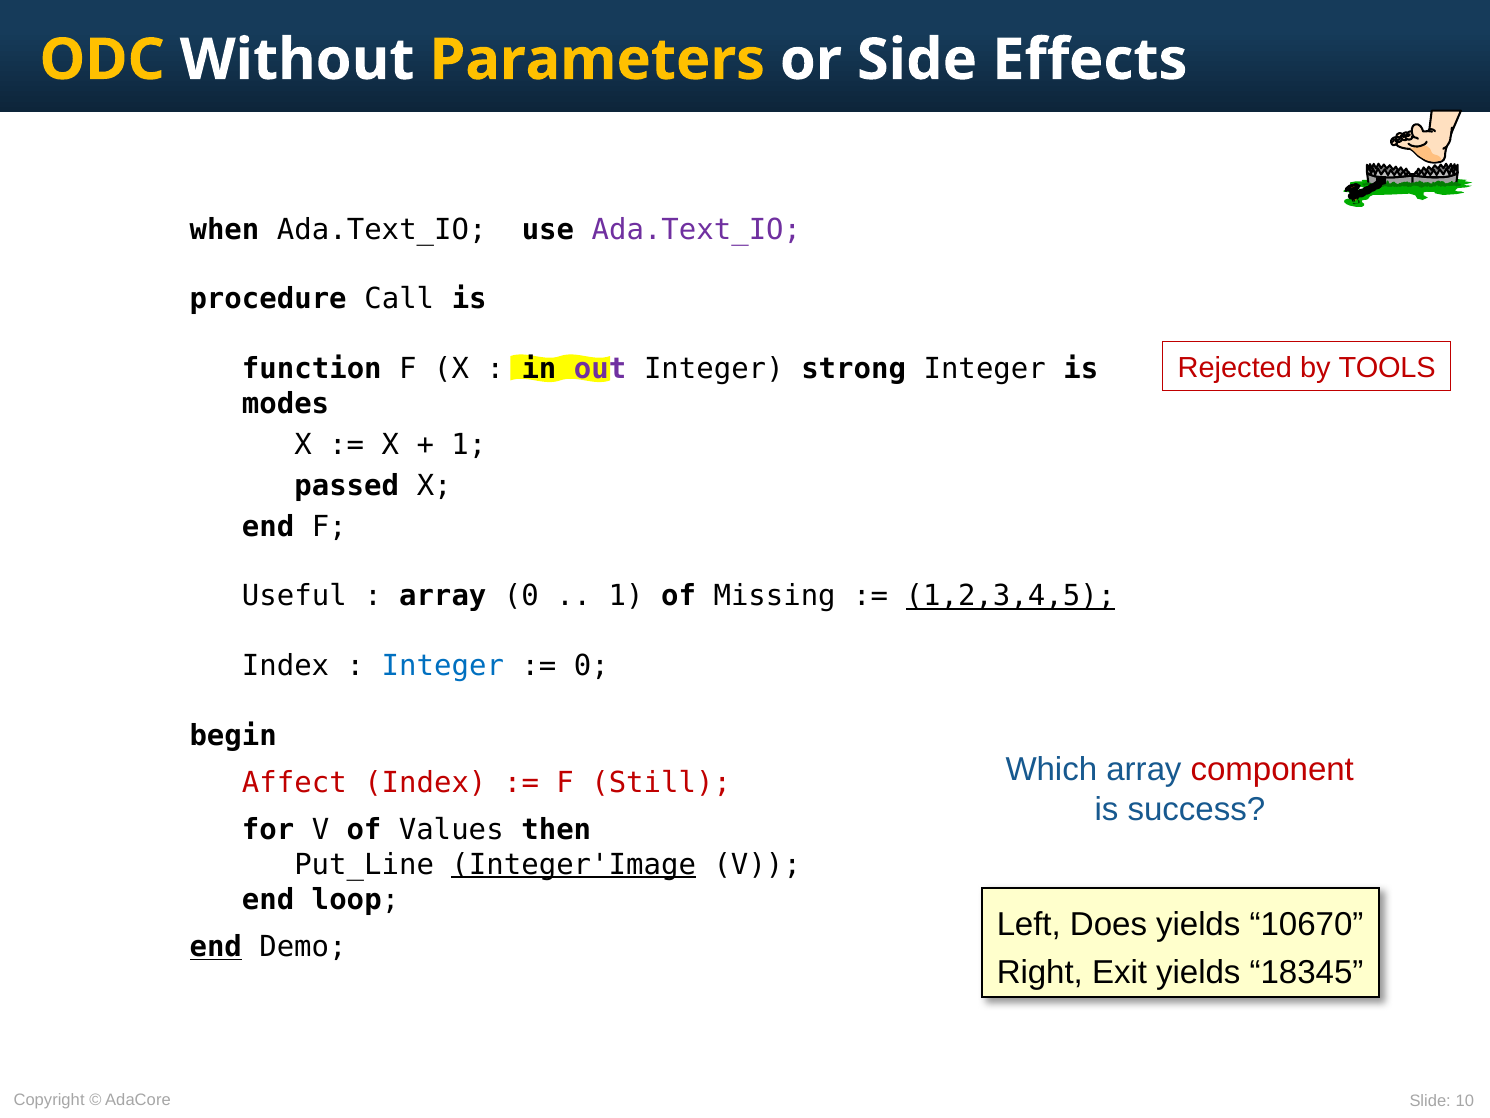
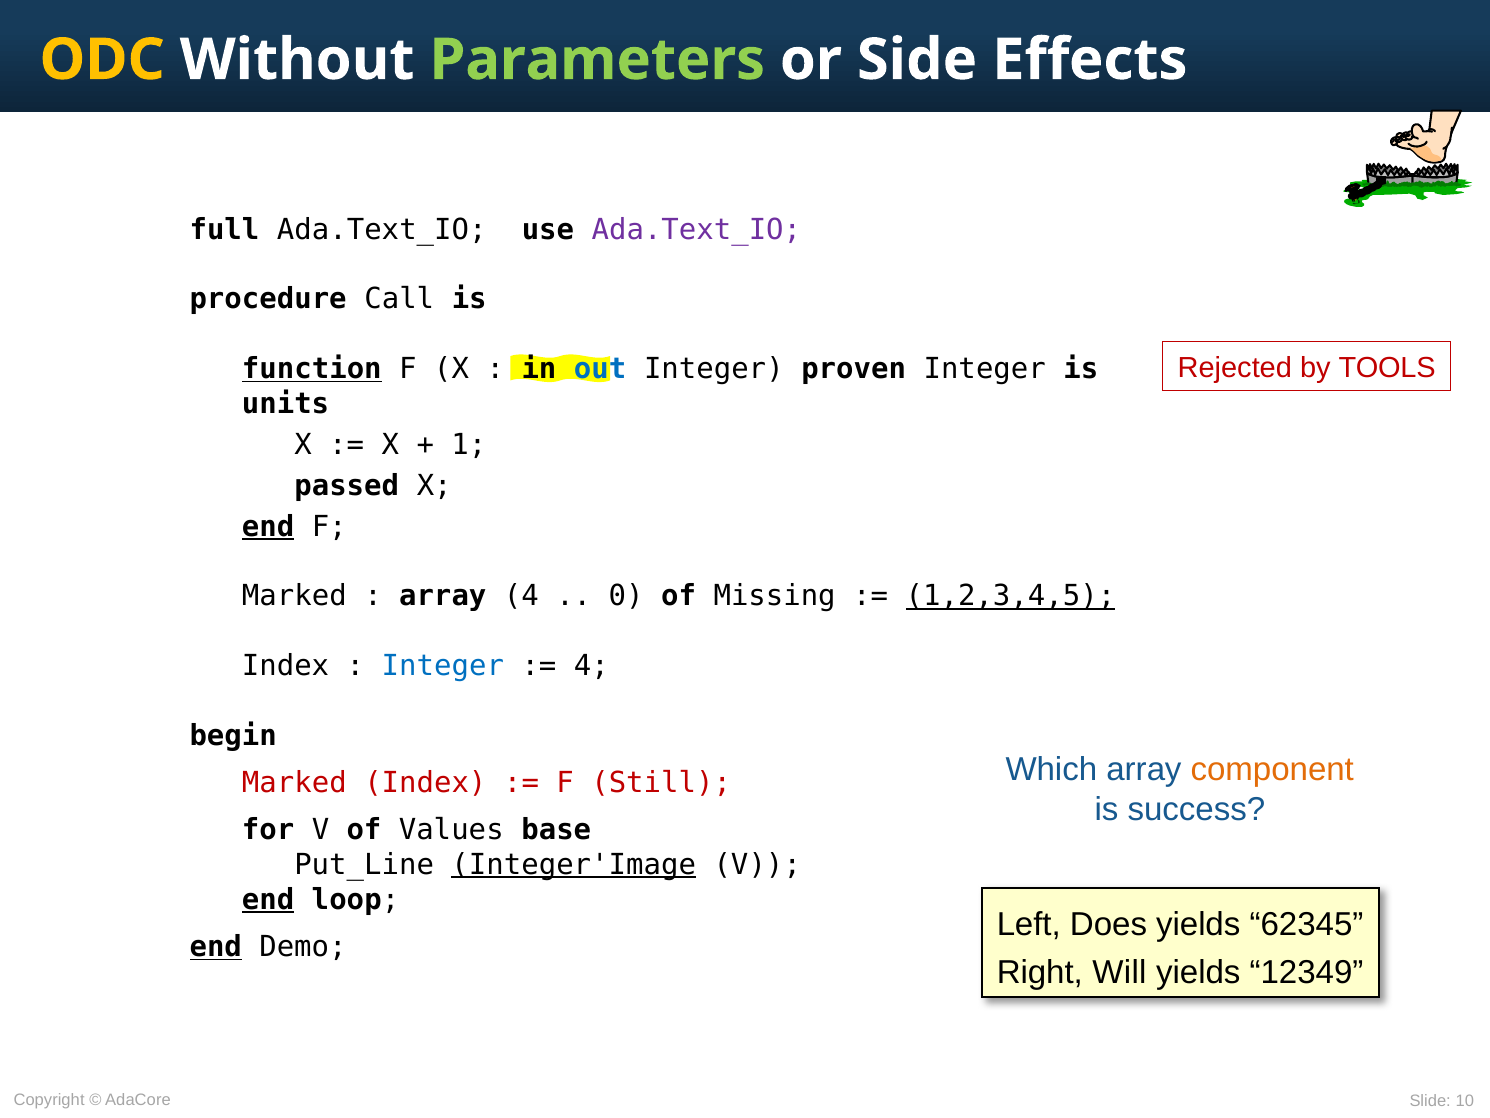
Parameters colour: yellow -> light green (597, 60)
when: when -> full (224, 230)
function underline: none -> present (312, 369)
out colour: purple -> blue (600, 369)
strong: strong -> proven (854, 369)
modes: modes -> units (286, 404)
end underline: none -> present (268, 527)
Useful: Useful -> Marked (294, 596)
array 0: 0 -> 4 (521, 596)
1: 1 -> 0 (626, 596)
0: 0 -> 4 (591, 666)
component colour: red -> orange (1272, 770)
Affect: Affect -> Marked (294, 782)
then: then -> base (556, 830)
end underline: none -> present (268, 899)
10670: 10670 -> 62345 (1306, 925)
Exit: Exit -> Will (1119, 972)
18345: 18345 -> 12349 (1307, 972)
